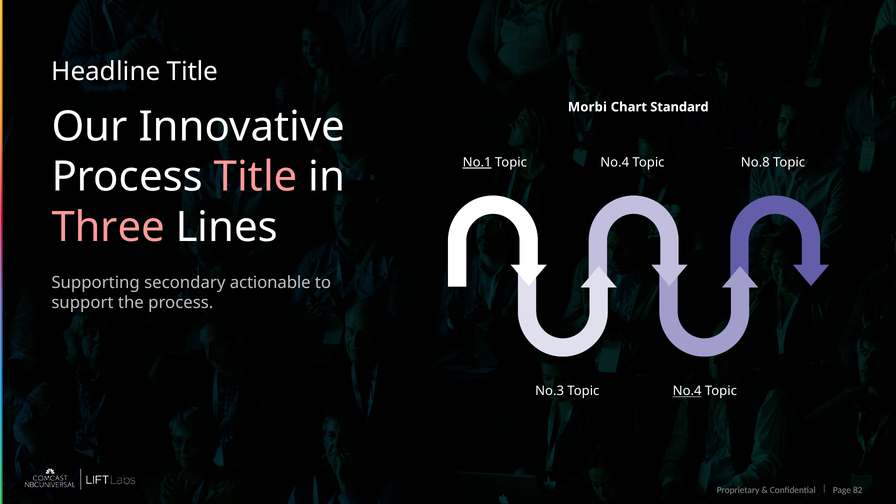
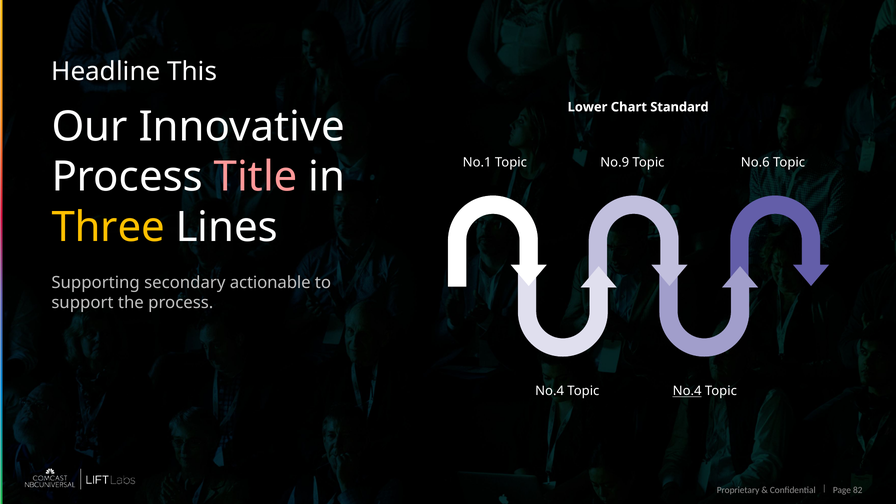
Headline Title: Title -> This (192, 72)
Morbi: Morbi -> Lower (587, 107)
No.1 underline: present -> none (477, 162)
No.4: No.4 -> No.9 (615, 162)
No.8: No.8 -> No.6 (755, 162)
Three colour: pink -> yellow (108, 227)
No.3: No.3 -> No.4 (550, 391)
